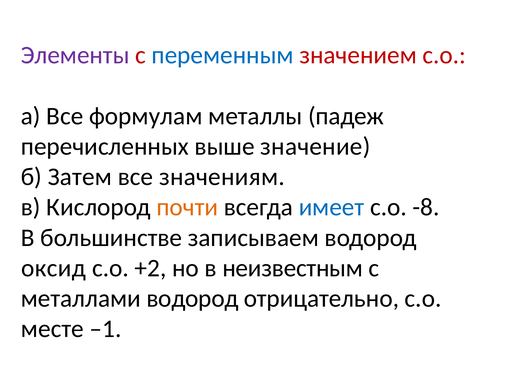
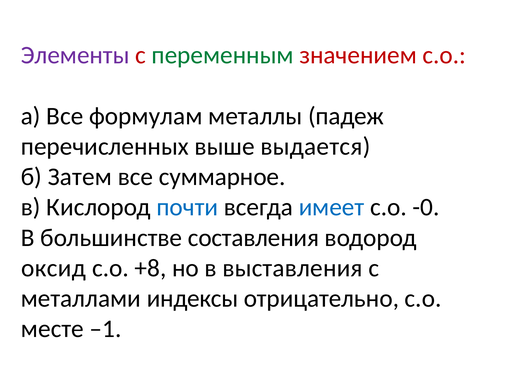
переменным colour: blue -> green (223, 55)
значение: значение -> выдается (315, 146)
значениям: значениям -> суммарное (222, 177)
почти colour: orange -> blue (187, 207)
-8: -8 -> -0 (426, 207)
записываем: записываем -> составления (253, 237)
+2: +2 -> +8 (151, 268)
неизвестным: неизвестным -> выставления (292, 268)
металлами водород: водород -> индексы (192, 298)
